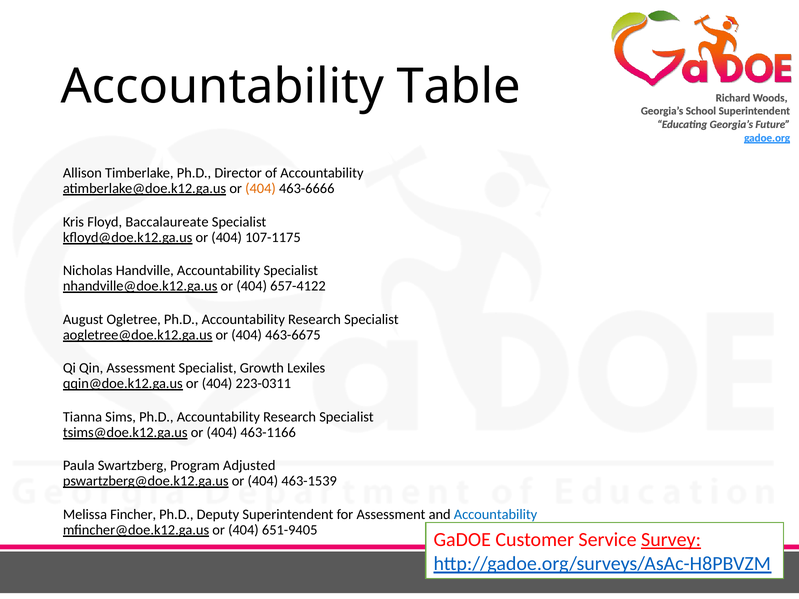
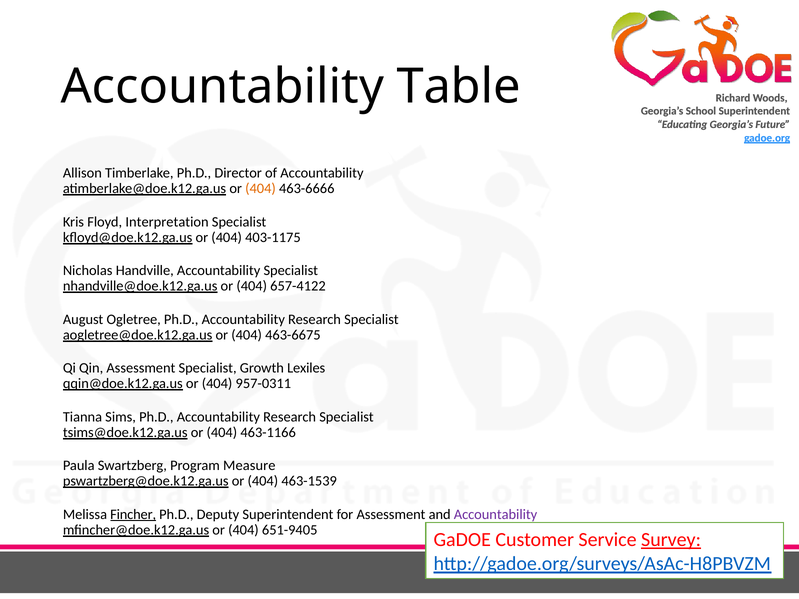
Baccalaureate: Baccalaureate -> Interpretation (167, 222)
107-1175: 107-1175 -> 403-1175 (273, 238)
223-0311: 223-0311 -> 957-0311 (263, 384)
Adjusted: Adjusted -> Measure (249, 466)
Fincher underline: none -> present (133, 514)
Accountability colour: blue -> purple (496, 514)
